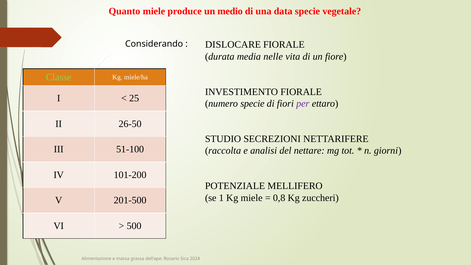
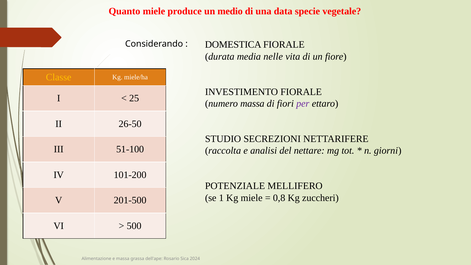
DISLOCARE: DISLOCARE -> DOMESTICA (233, 45)
Classe colour: light green -> yellow (59, 77)
numero specie: specie -> massa (252, 104)
